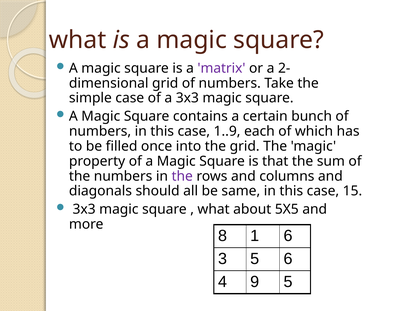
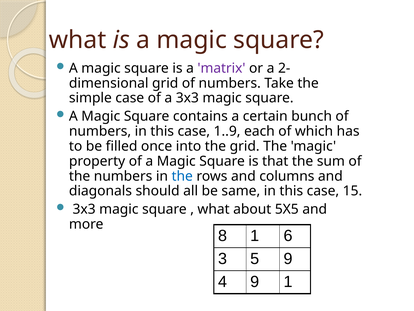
the colour: purple -> blue (182, 176)
5 6: 6 -> 9 (288, 259)
9 5: 5 -> 1 (288, 282)
